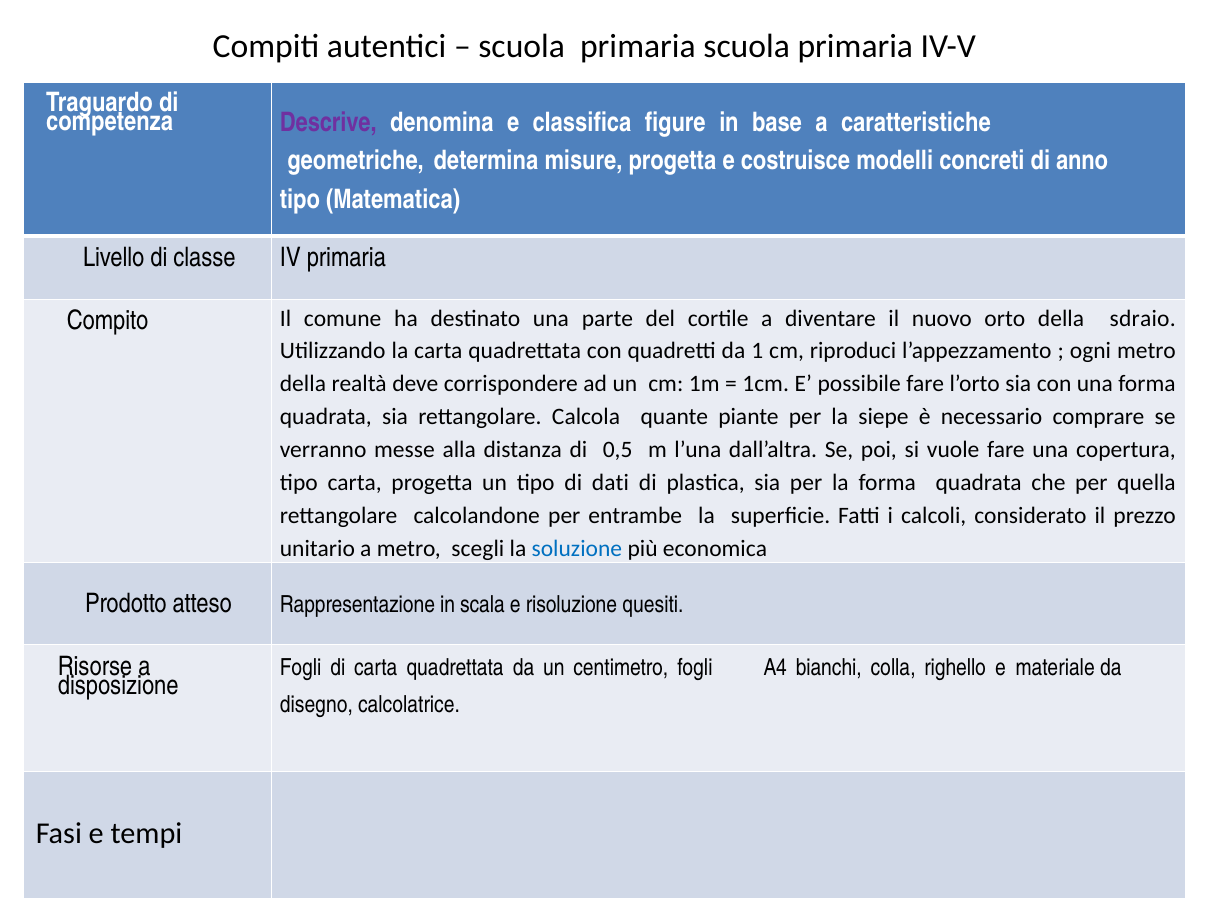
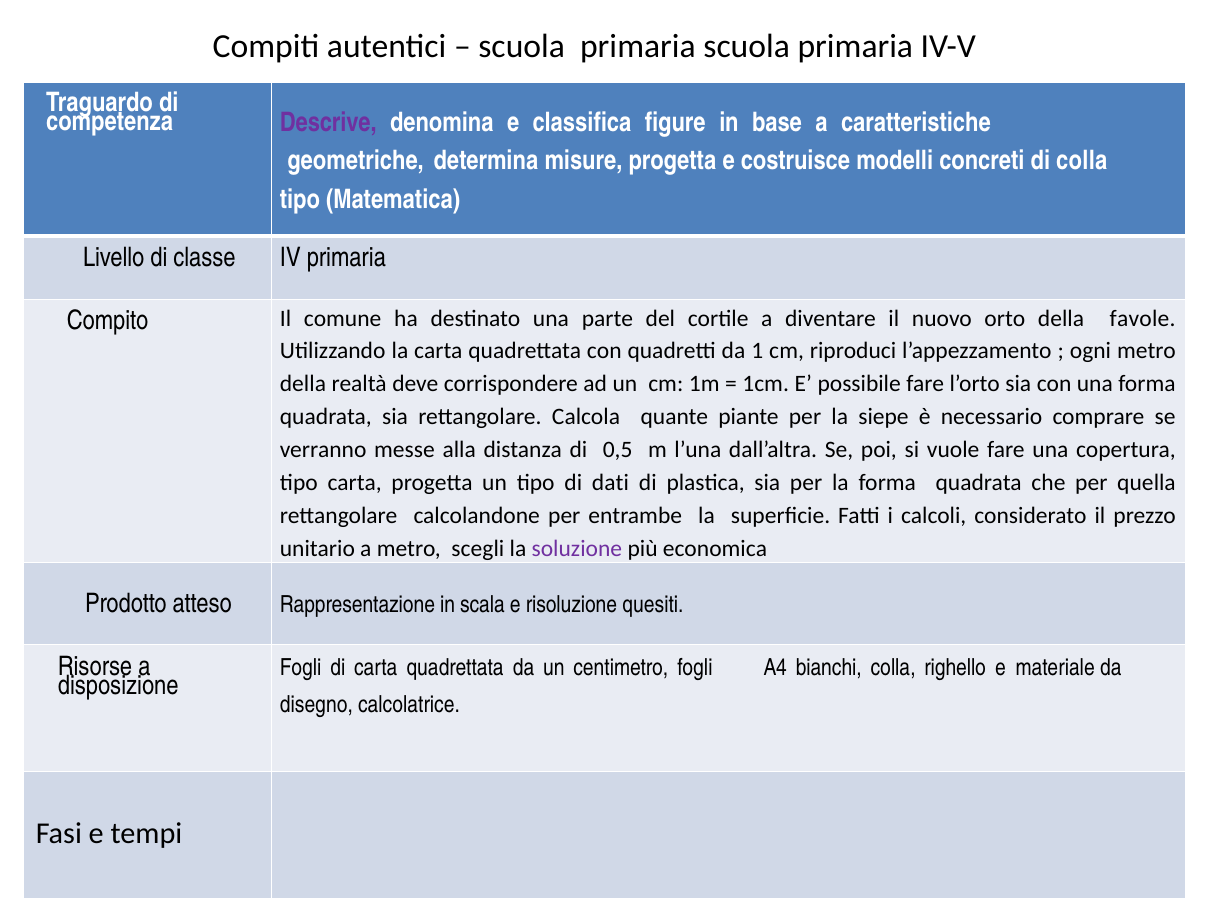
di anno: anno -> colla (1082, 161)
sdraio: sdraio -> favole (1143, 318)
soluzione colour: blue -> purple (577, 548)
